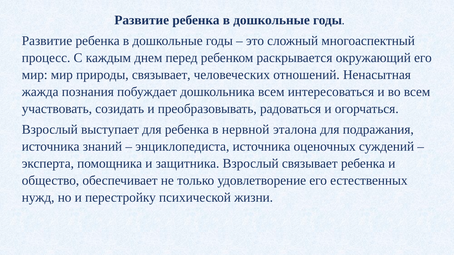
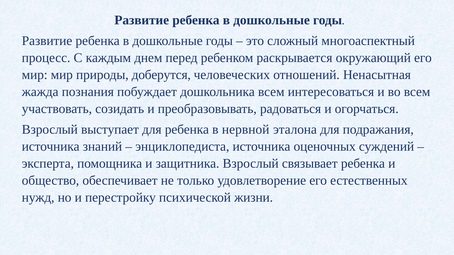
природы связывает: связывает -> доберутся (161, 75)
